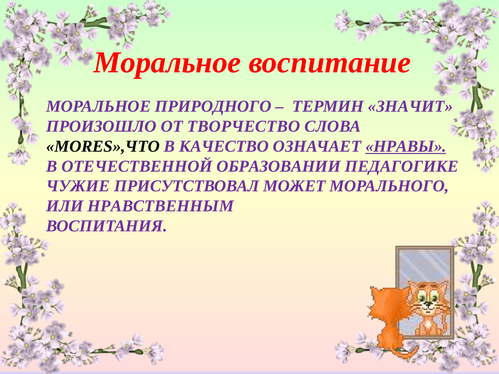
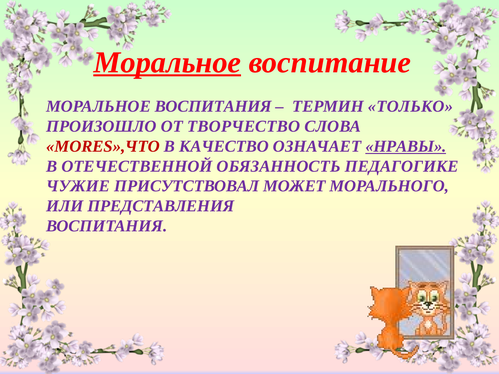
Моральное underline: none -> present (167, 62)
МОРАЛЬНОЕ ПРИРОДНОГО: ПРИРОДНОГО -> ВОСПИТАНИЯ (213, 106)
ЗНАЧИТ: ЗНАЧИТ -> ТОЛЬКО (411, 106)
MORES»,ЧТО colour: black -> red (103, 146)
ОБРАЗОВАНИИ: ОБРАЗОВАНИИ -> ОБЯЗАННОСТЬ (279, 166)
НРАВСТВЕННЫМ: НРАВСТВЕННЫМ -> ПРЕДСТАВЛЕНИЯ (161, 206)
